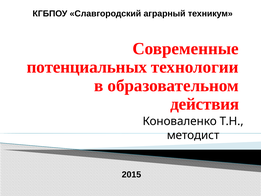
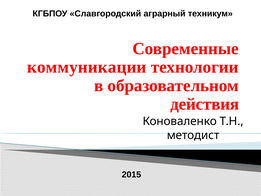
потенциальных: потенциальных -> коммуникации (87, 67)
